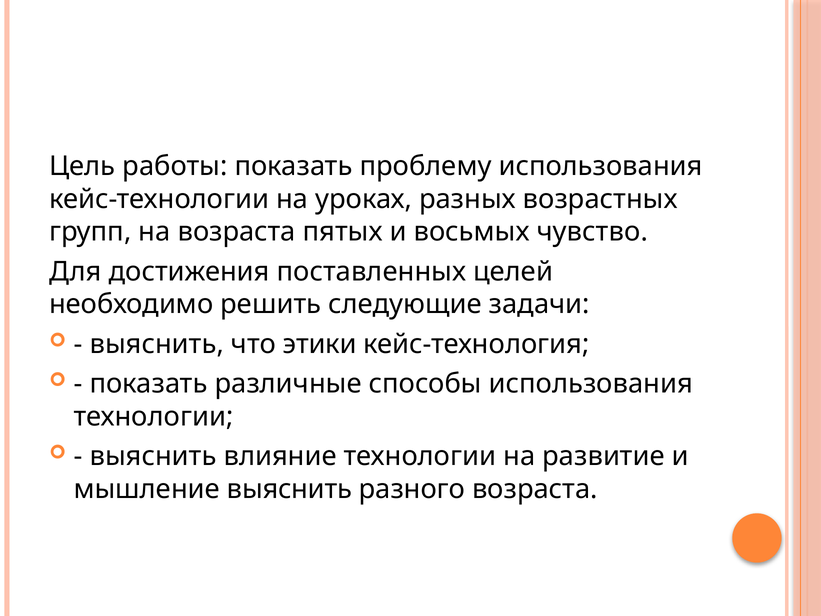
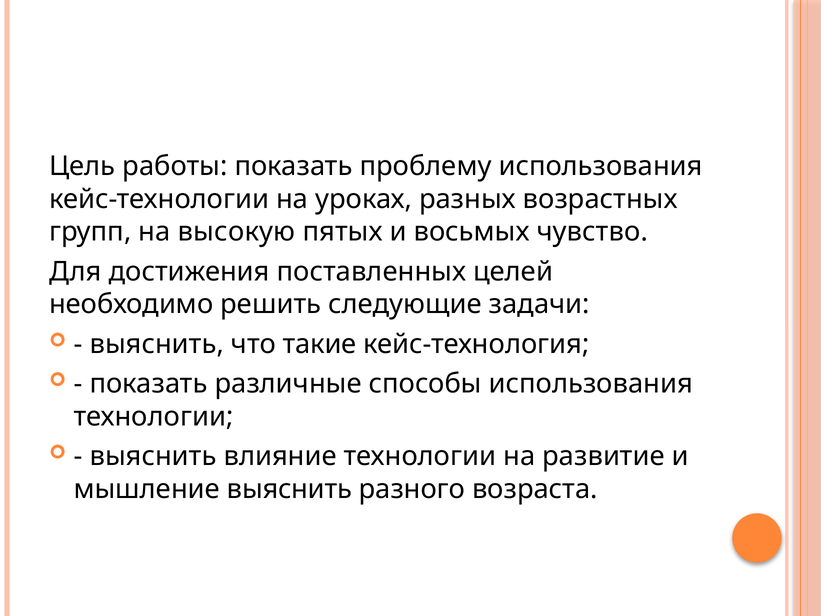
на возраста: возраста -> высокую (236, 232)
этики: этики -> такие (320, 344)
